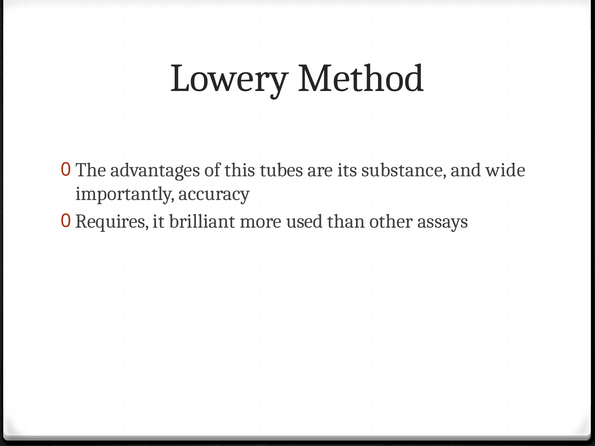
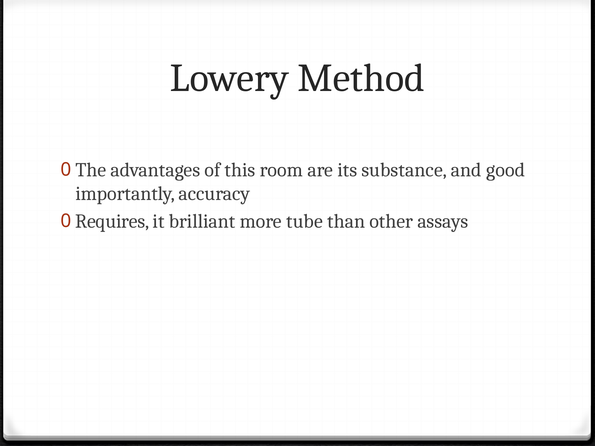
tubes: tubes -> room (281, 170)
wide: wide -> good (506, 170)
used: used -> tube (304, 221)
